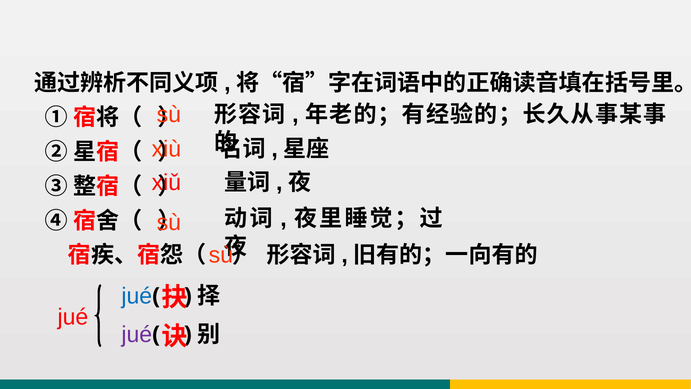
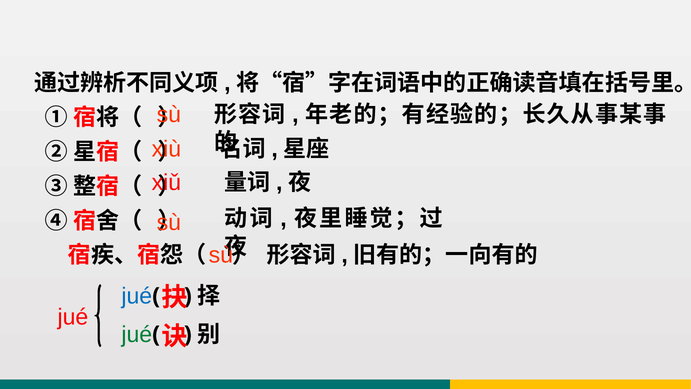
jué colour: purple -> green (137, 334)
